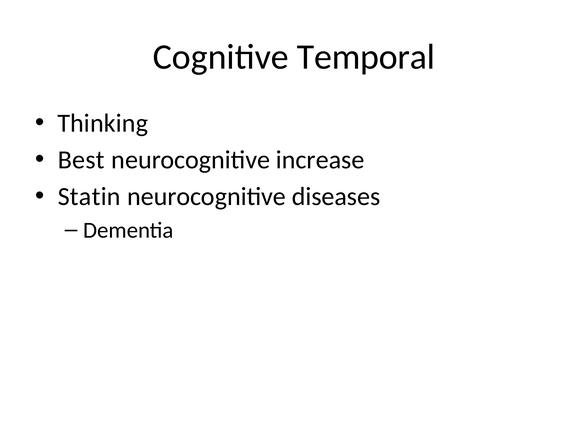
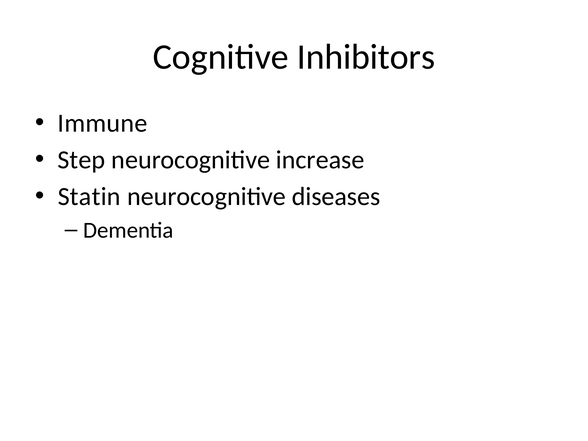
Temporal: Temporal -> Inhibitors (366, 57)
Thinking: Thinking -> Immune (103, 123)
Best: Best -> Step (81, 160)
